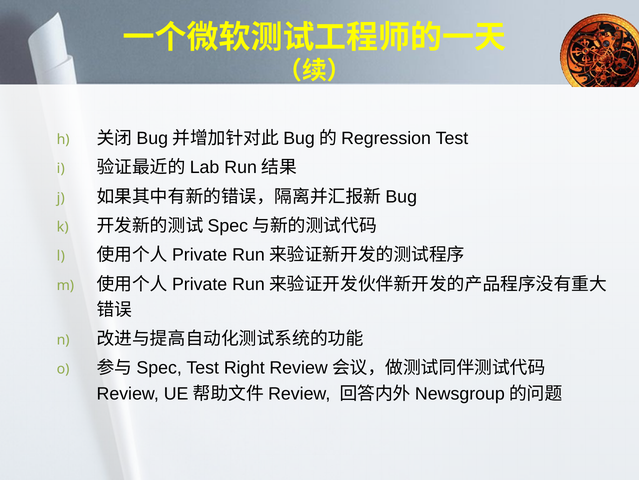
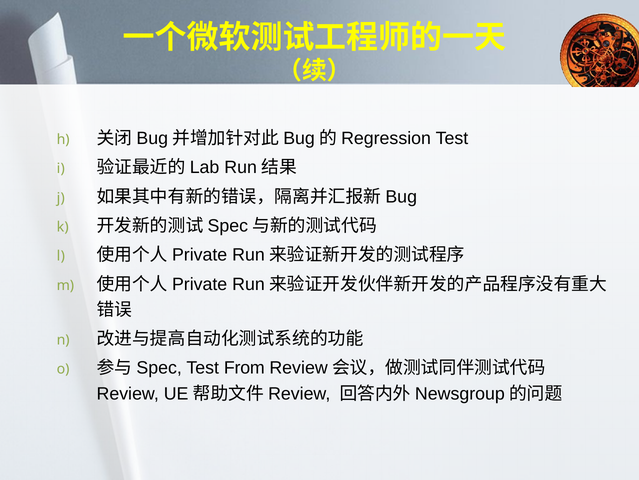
Right: Right -> From (244, 367)
